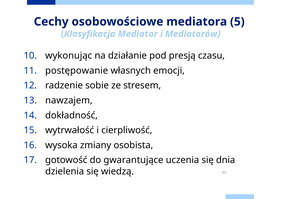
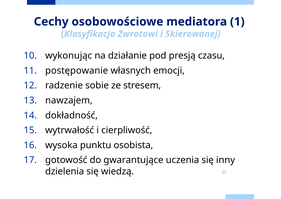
5: 5 -> 1 (237, 22)
Mediator: Mediator -> Zwrotowi (138, 34)
Mediatorów: Mediatorów -> Skierowanej (193, 34)
zmiany: zmiany -> punktu (96, 145)
dnia: dnia -> inny (226, 160)
